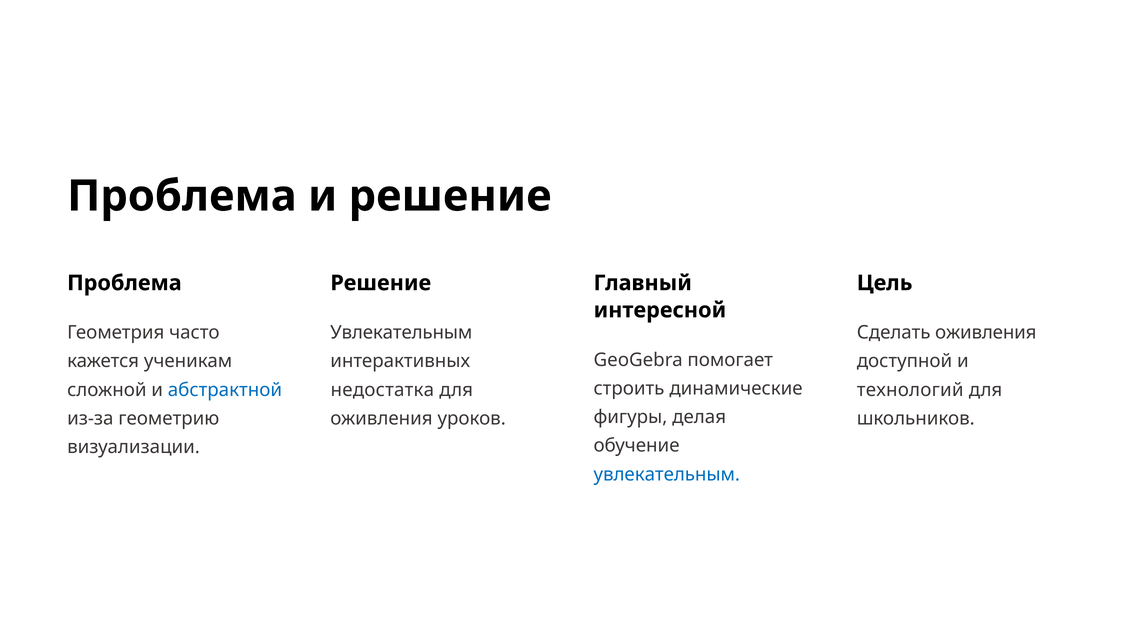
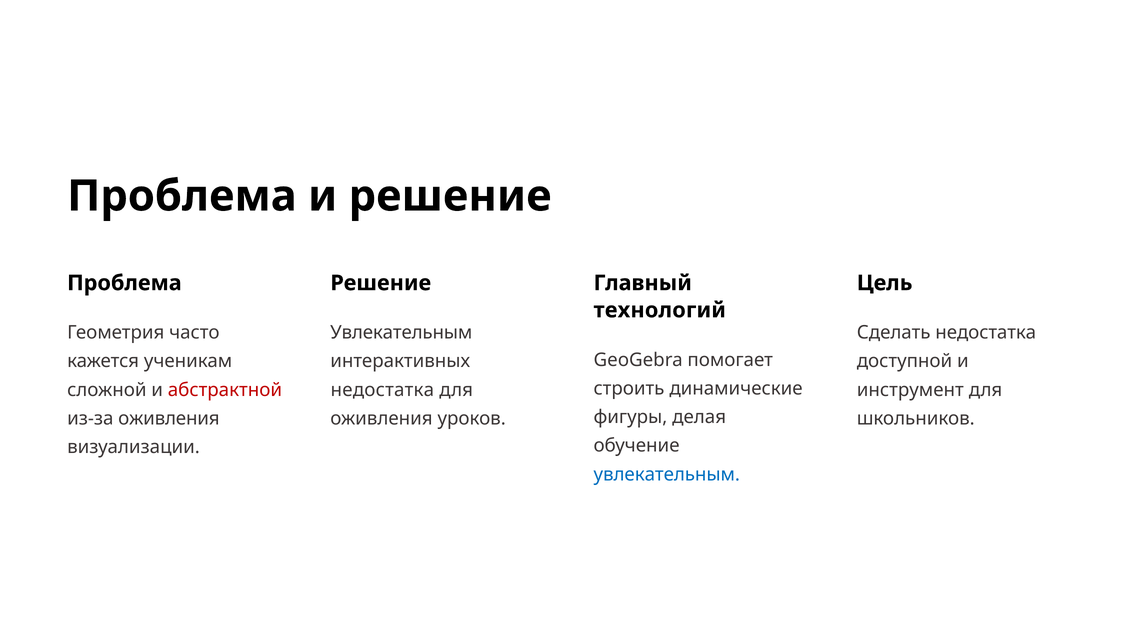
интересной: интересной -> технологий (660, 310)
Сделать оживления: оживления -> недостатка (986, 333)
абстрактной colour: blue -> red (225, 390)
технологий: технологий -> инструмент (910, 390)
из-за геометрию: геометрию -> оживления (169, 419)
